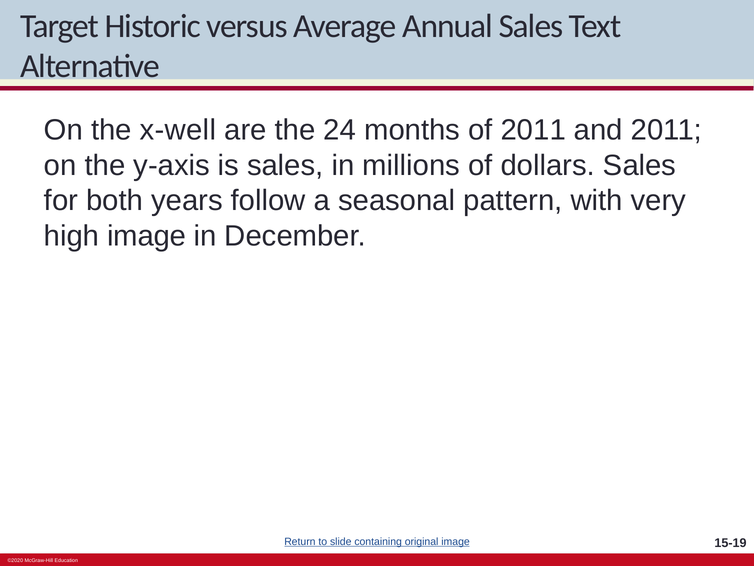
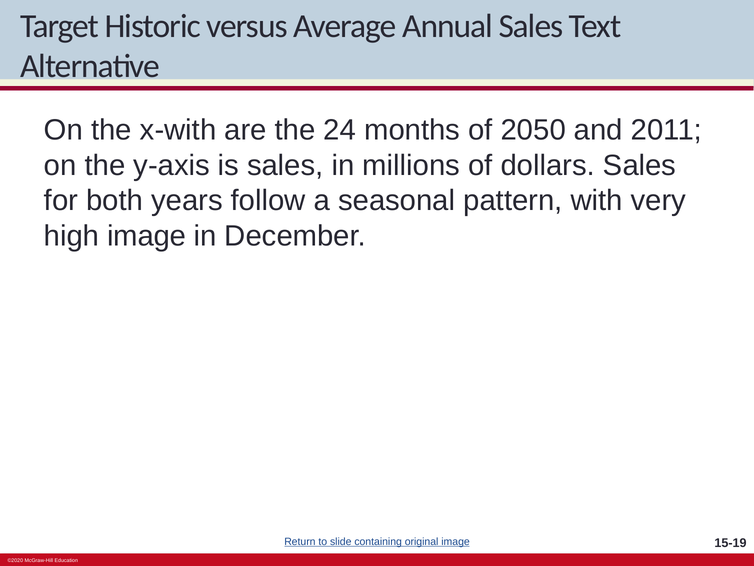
x-well: x-well -> x-with (178, 130)
of 2011: 2011 -> 2050 (533, 130)
